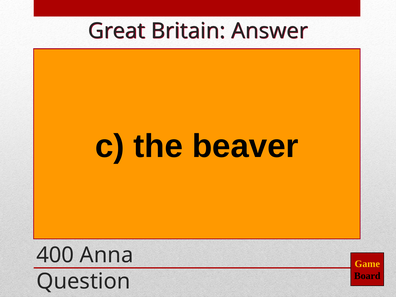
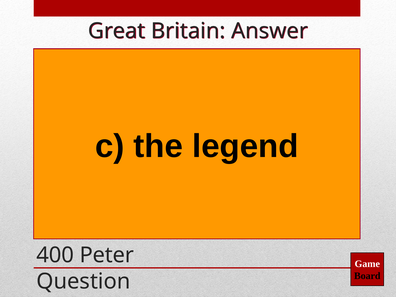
beaver: beaver -> legend (245, 146)
Anna: Anna -> Peter (107, 255)
Game colour: yellow -> white (367, 264)
